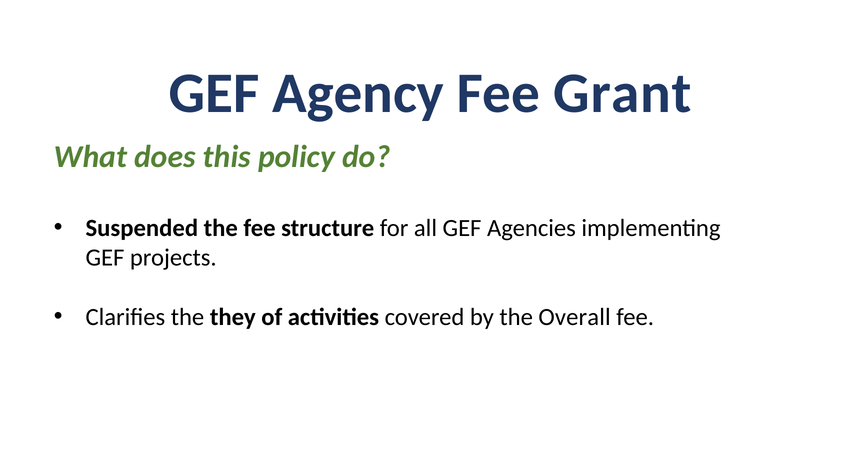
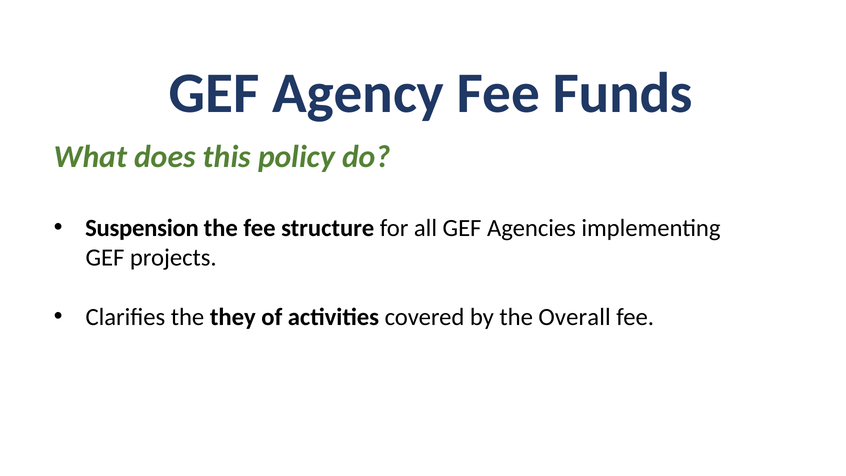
Grant: Grant -> Funds (623, 93)
Suspended: Suspended -> Suspension (142, 228)
